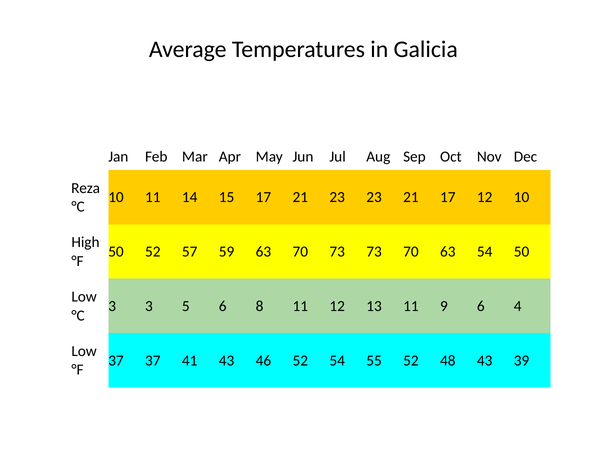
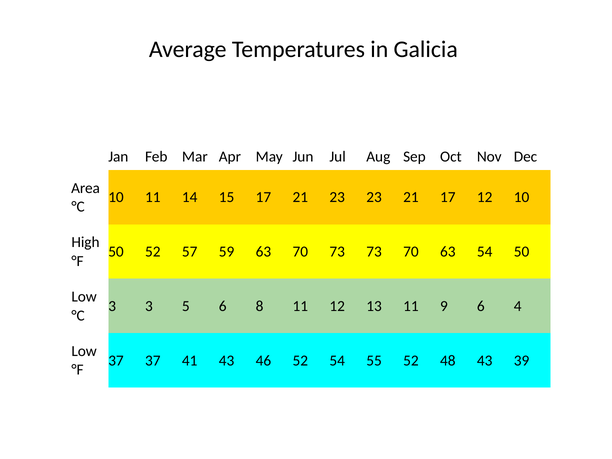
Reza: Reza -> Area (86, 188)
